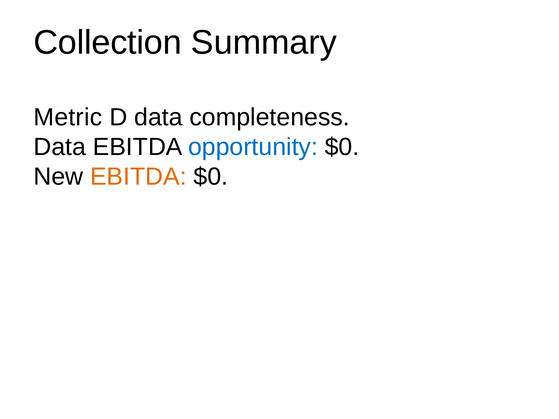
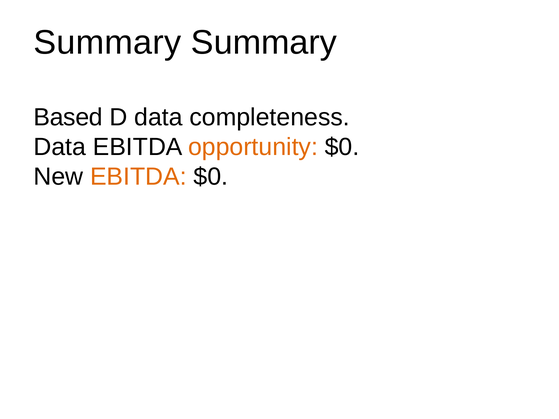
Collection: Collection -> Summary (107, 42)
Metric: Metric -> Based (68, 117)
opportunity colour: blue -> orange (253, 147)
